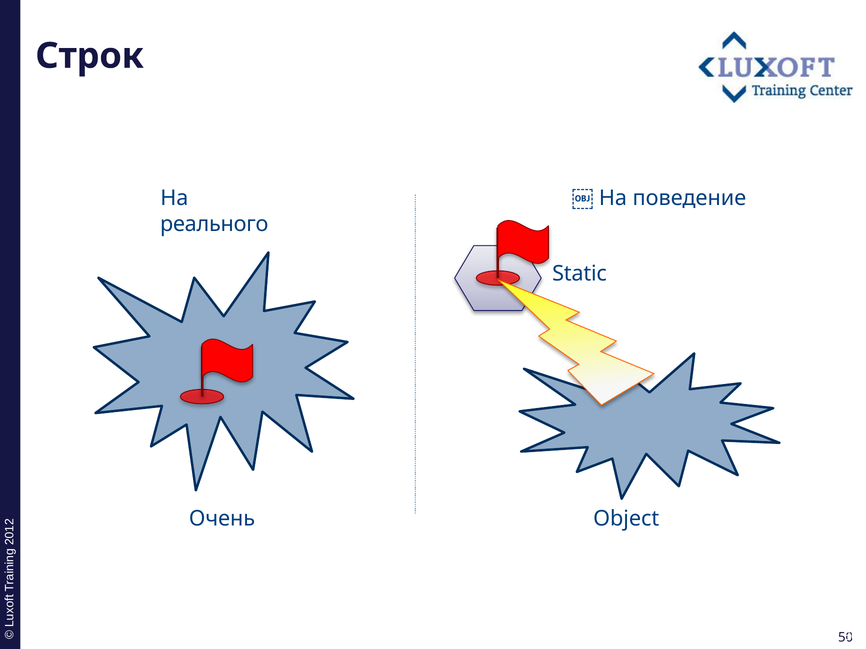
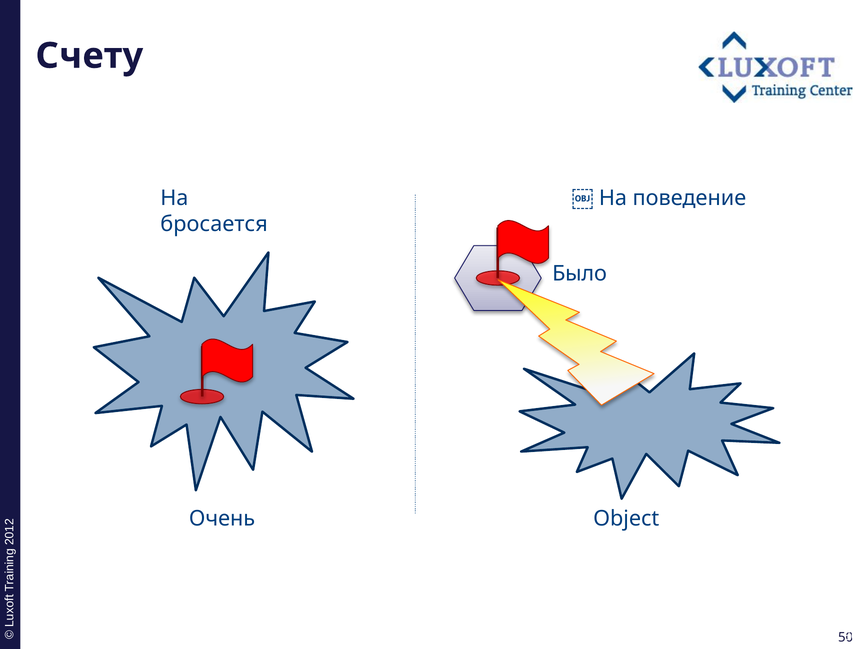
Строк: Строк -> Счету (89, 56)
реального: реального -> бросается (214, 224)
Static: Static -> Было (580, 274)
